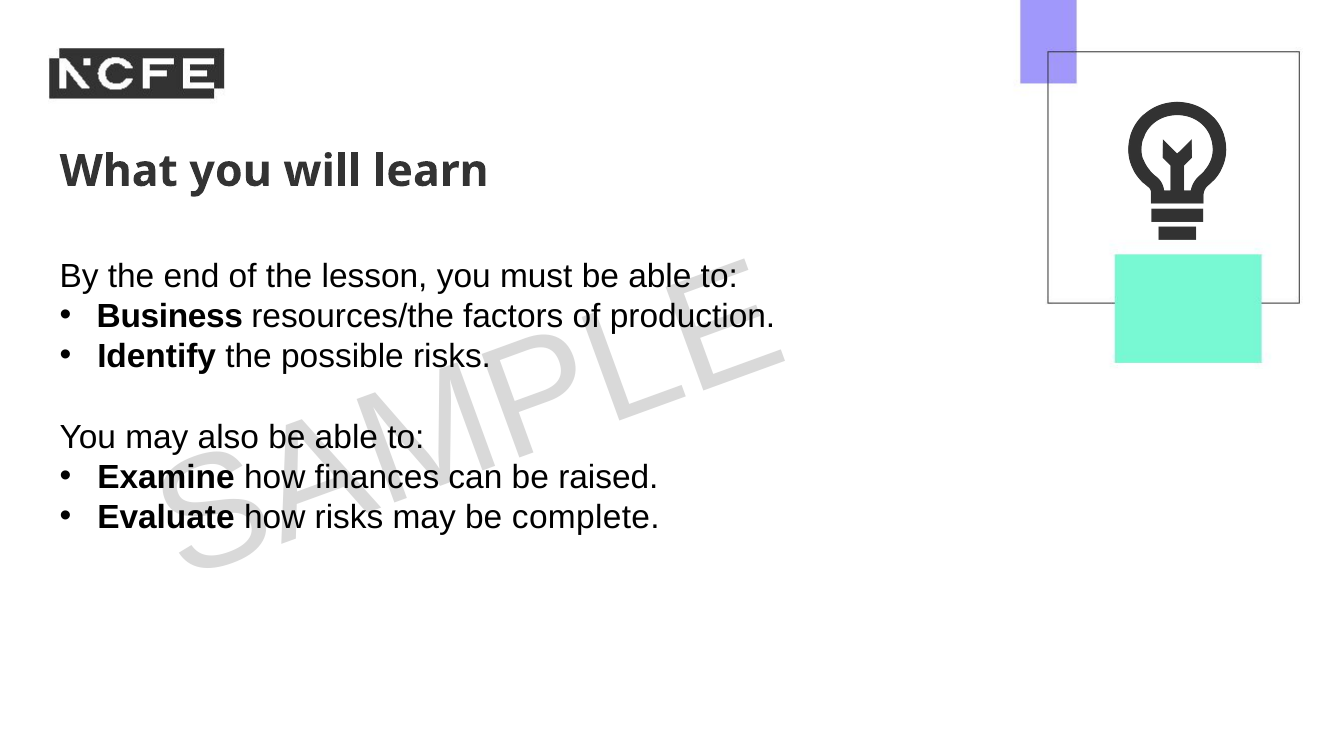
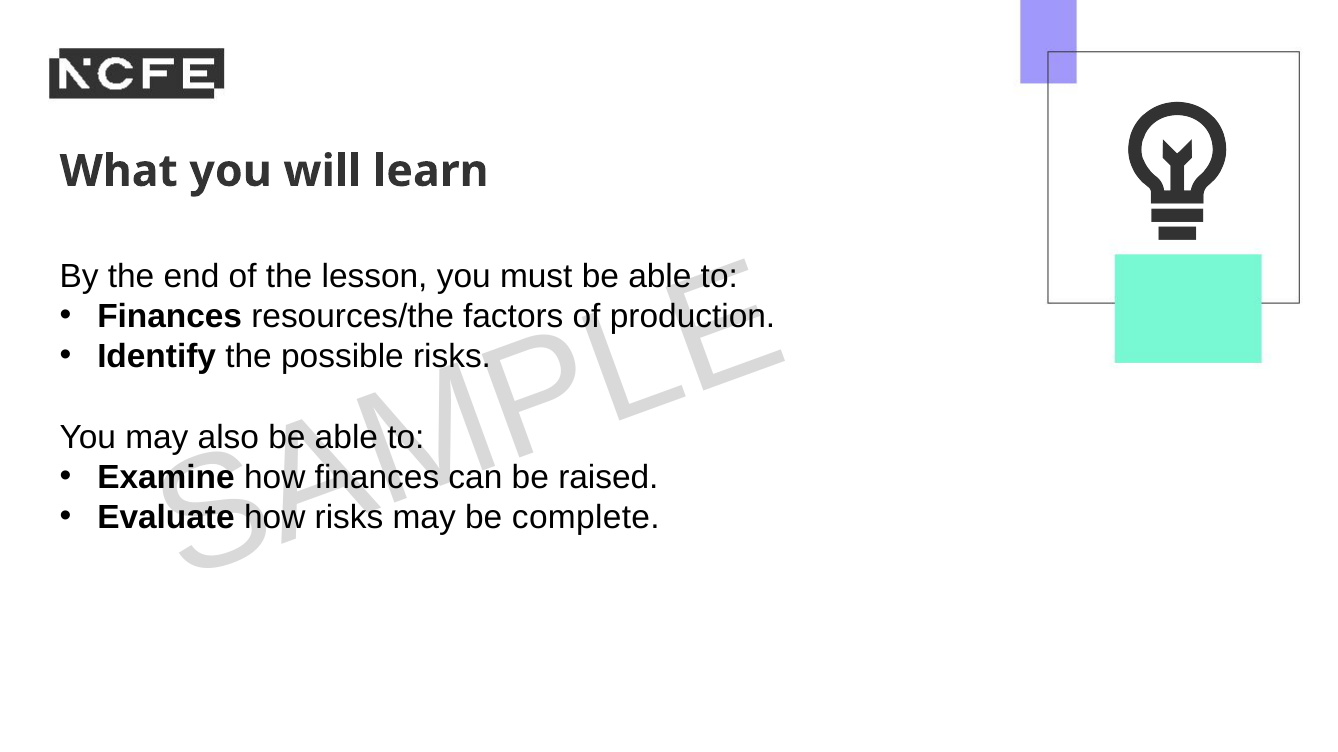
Business: Business -> Finances (170, 317)
